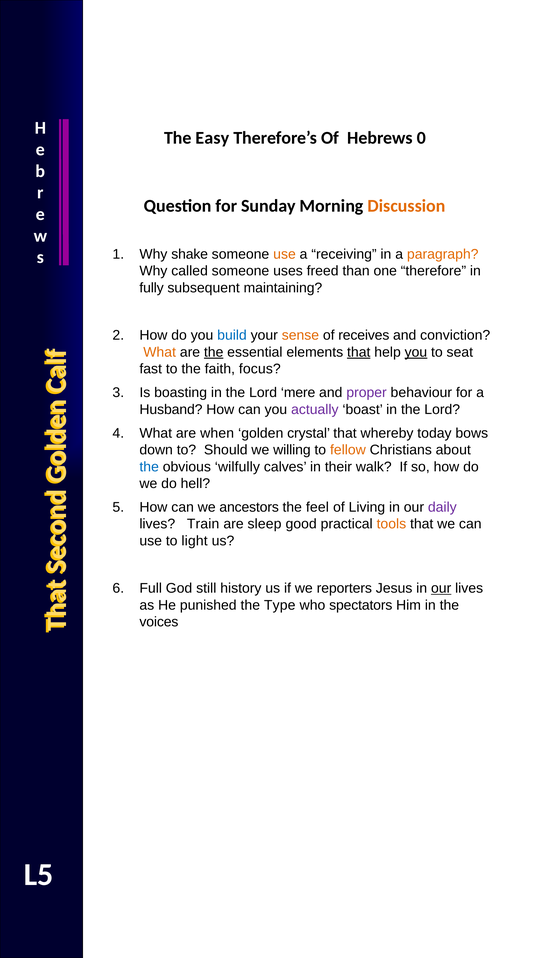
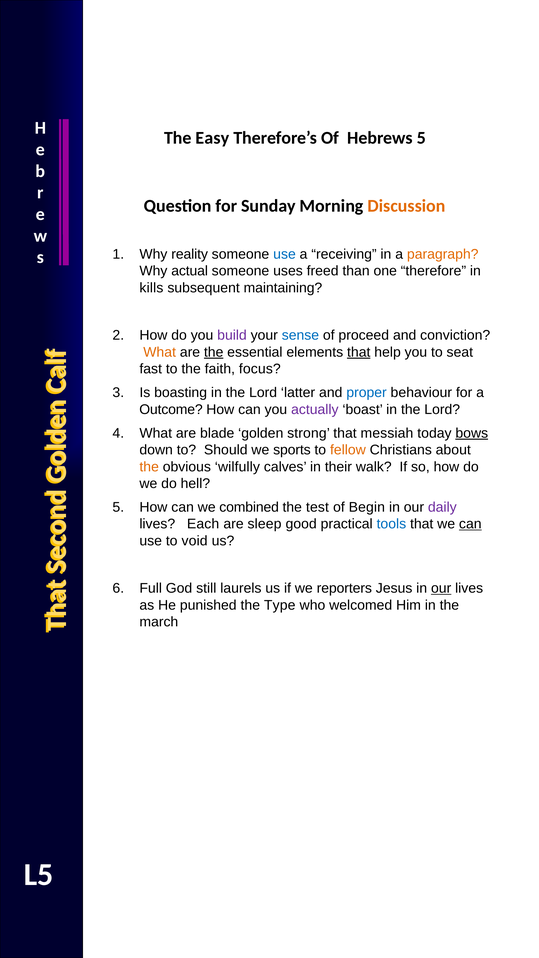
Hebrews 0: 0 -> 5 (421, 138)
shake: shake -> reality (190, 254)
use colour: orange -> blue (285, 254)
called: called -> actual (190, 271)
fully: fully -> kills (151, 288)
build colour: blue -> purple (232, 335)
sense colour: orange -> blue (300, 335)
receives: receives -> proceed (364, 335)
you underline: present -> none (416, 352)
mere: mere -> latter (298, 393)
proper colour: purple -> blue (367, 393)
Husband: Husband -> Outcome (171, 410)
when: when -> blade (217, 433)
crystal: crystal -> strong (309, 433)
whereby: whereby -> messiah (387, 433)
bows underline: none -> present (472, 433)
willing: willing -> sports (292, 450)
the colour: blue -> orange (149, 467)
ancestors: ancestors -> combined (249, 507)
feel: feel -> test (317, 507)
Living: Living -> Begin (367, 507)
Train: Train -> Each (203, 524)
tools colour: orange -> blue (391, 524)
can underline: none -> present (470, 524)
light: light -> void (195, 541)
history: history -> laurels (241, 588)
spectators: spectators -> welcomed (361, 605)
voices: voices -> march (159, 622)
